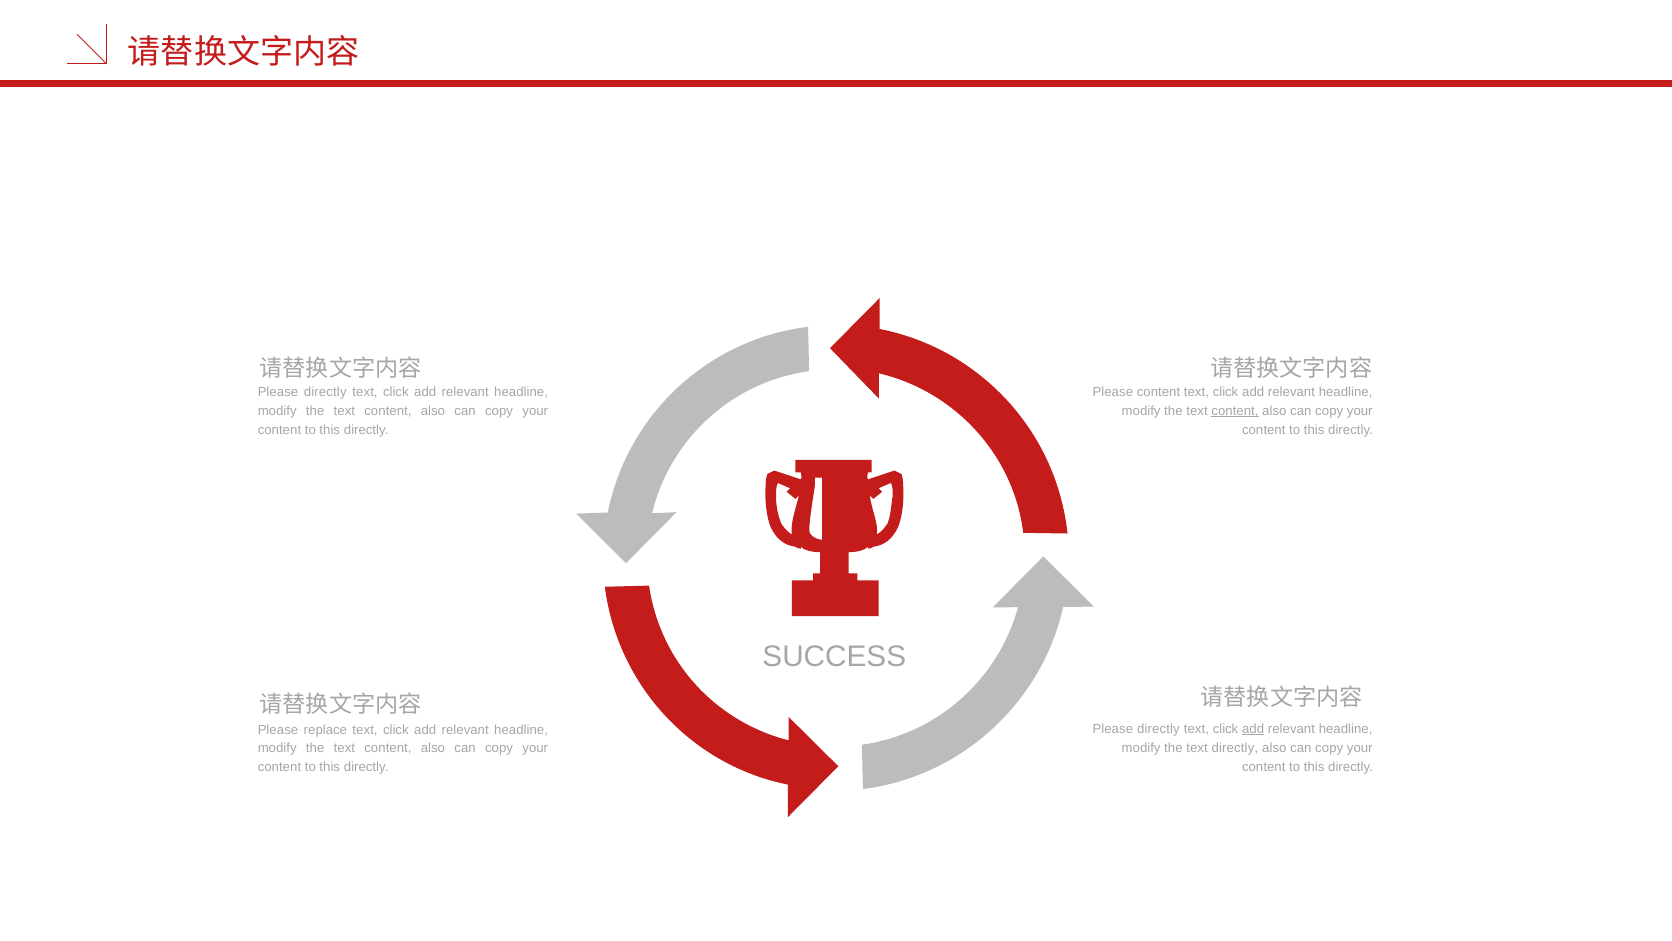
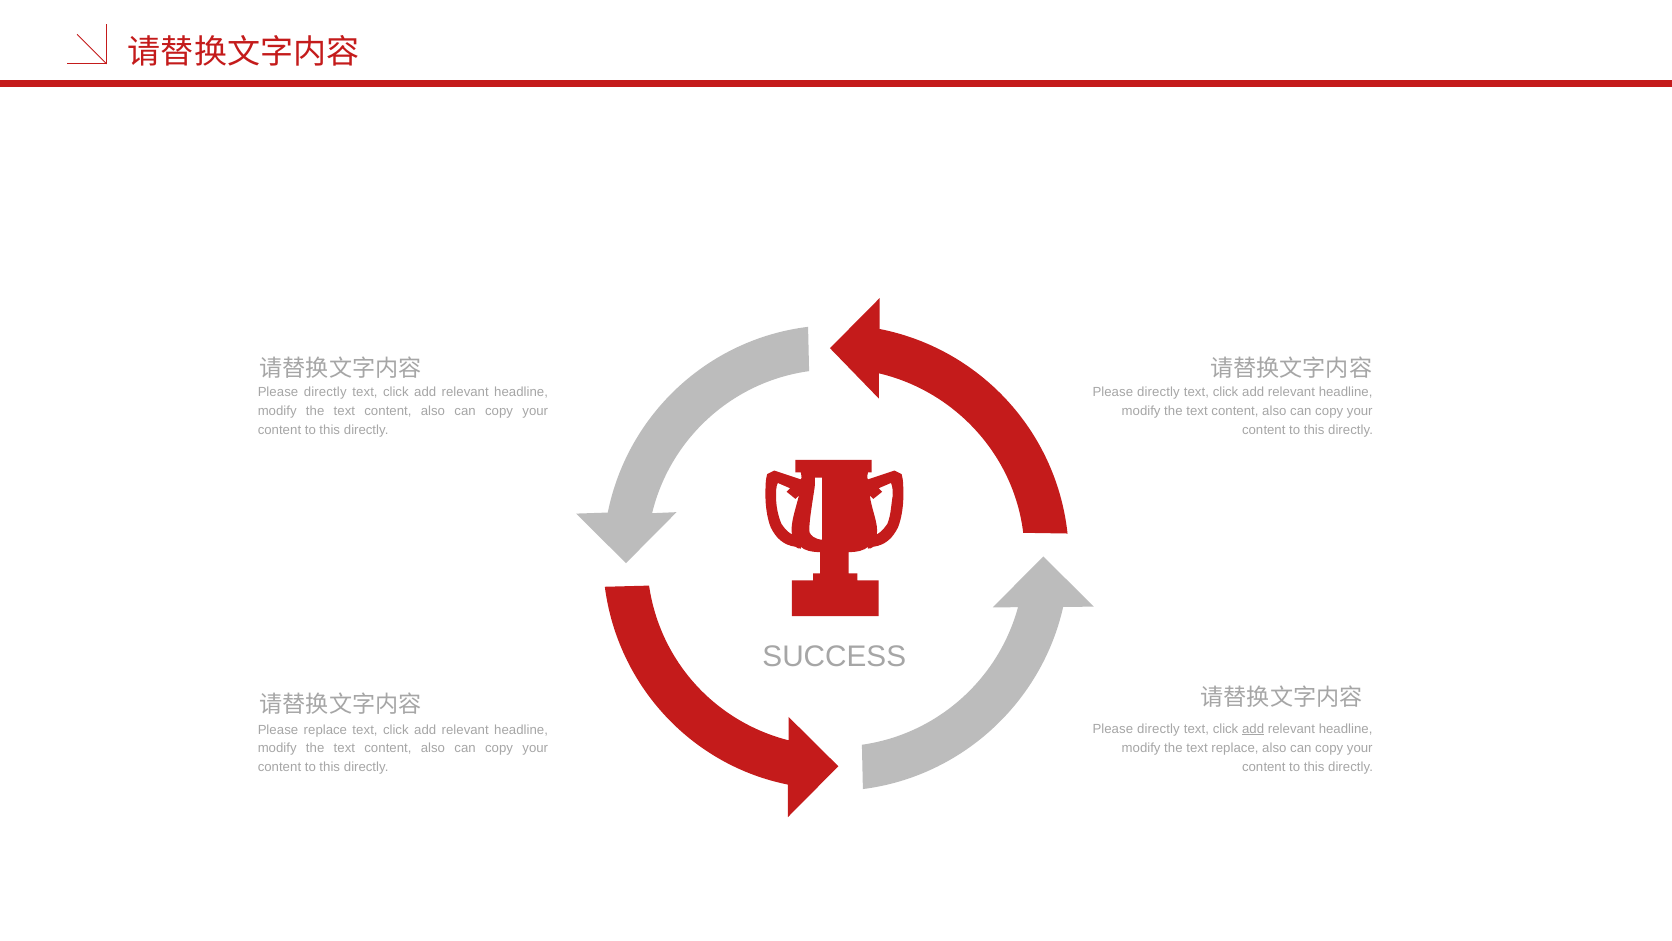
content: content -> directly (1158, 392)
content underline: present -> none (1235, 411)
text directly: directly -> replace (1235, 747)
